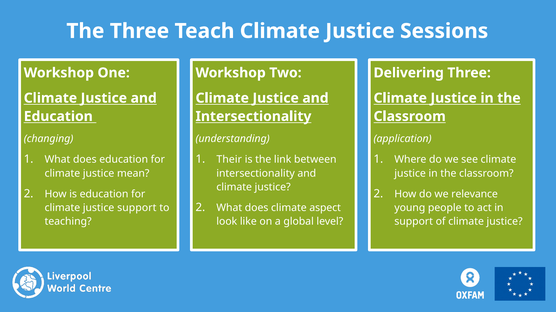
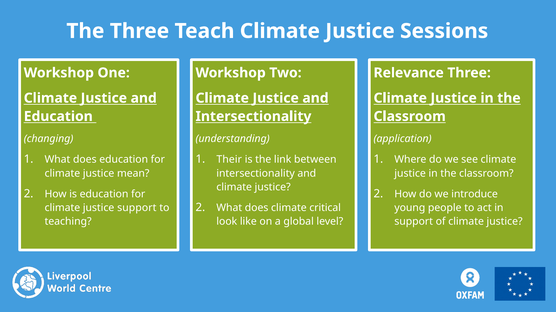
Delivering: Delivering -> Relevance (409, 73)
relevance: relevance -> introduce (475, 194)
aspect: aspect -> critical (325, 208)
